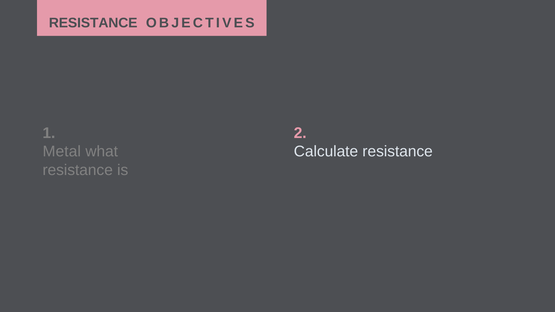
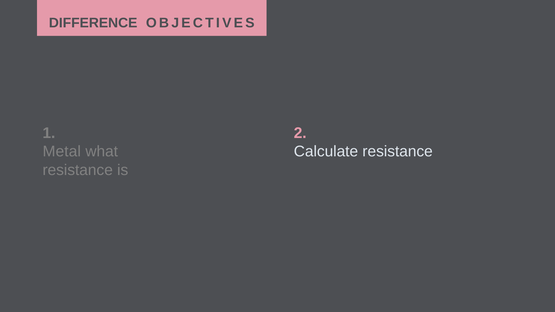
RESISTANCE: RESISTANCE -> DIFFERENCE (93, 23)
